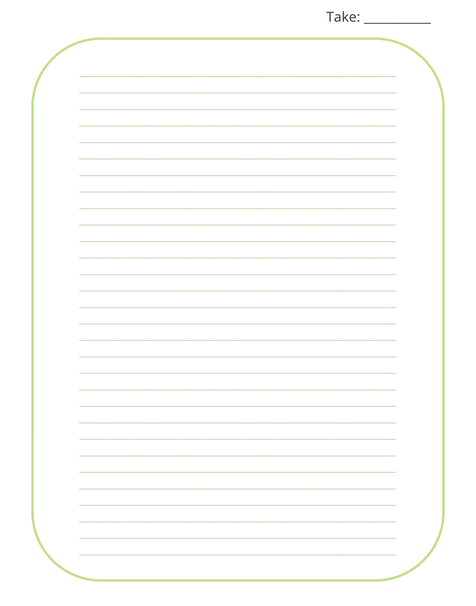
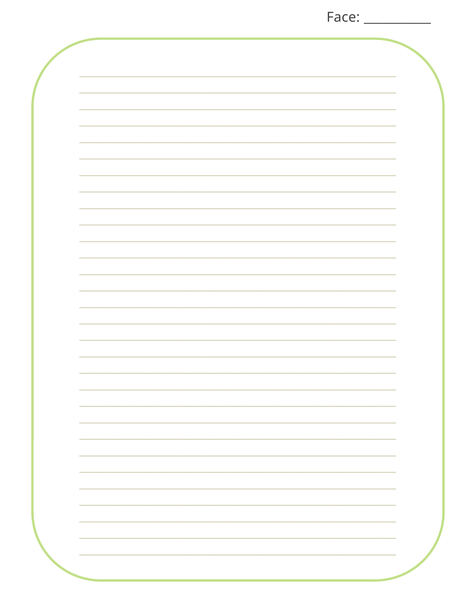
Take: Take -> Face (343, 17)
